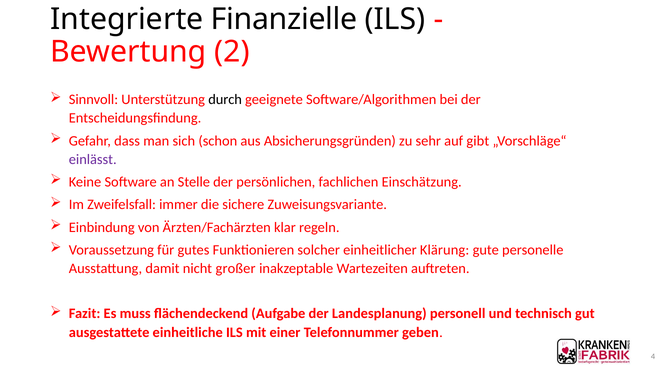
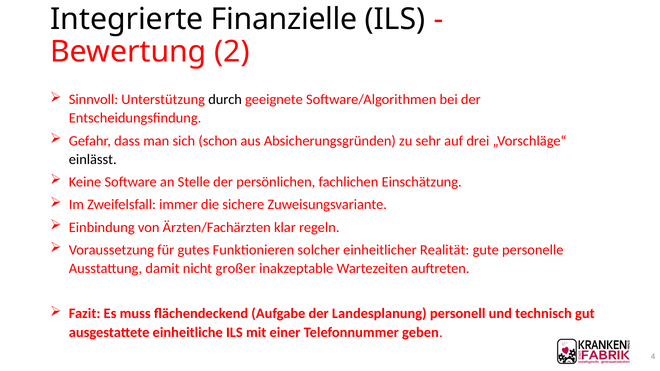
gibt: gibt -> drei (478, 141)
einlässt colour: purple -> black (93, 159)
Klärung: Klärung -> Realität (445, 250)
